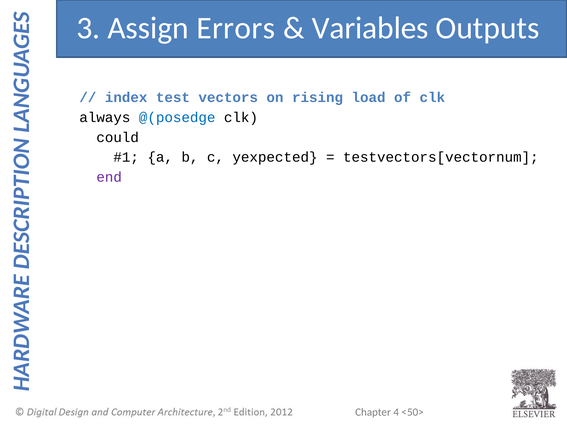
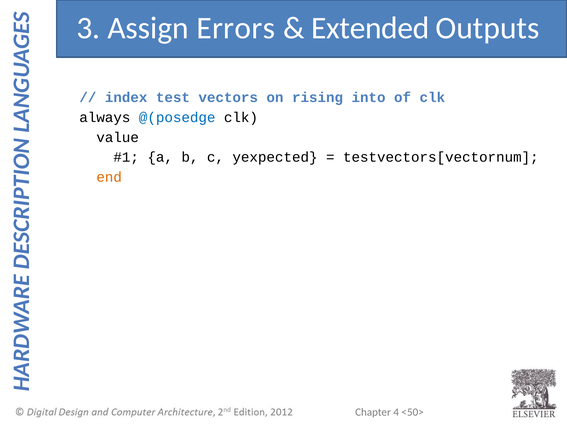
Variables: Variables -> Extended (370, 28)
load: load -> into (369, 97)
could: could -> value (118, 137)
end colour: purple -> orange (109, 177)
